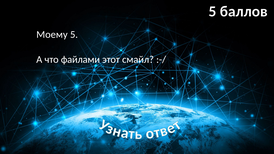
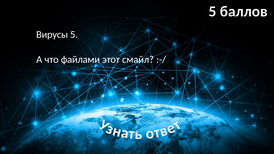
Моему: Моему -> Вирусы (52, 34)
